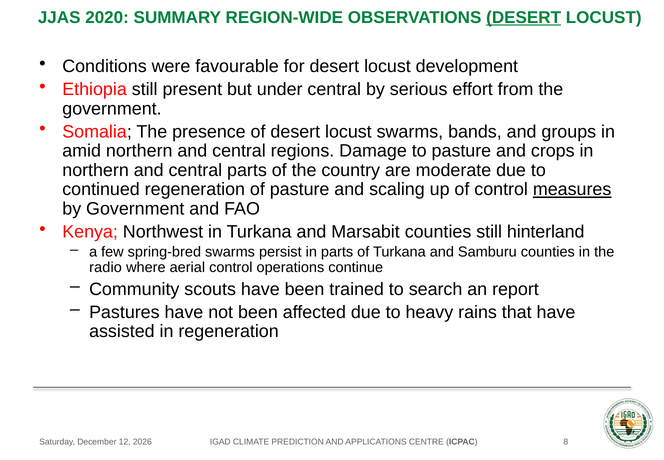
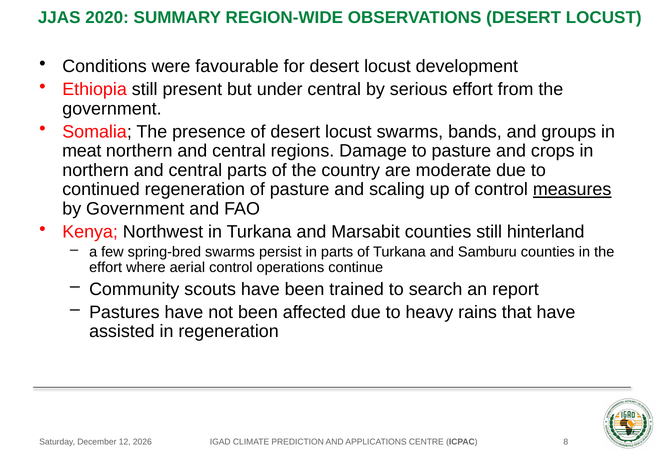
DESERT underline: present -> none (524, 17)
amid: amid -> meat (82, 151)
radio: radio -> effort (106, 267)
